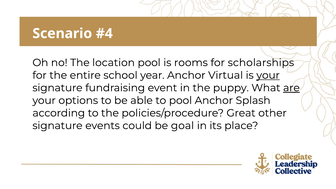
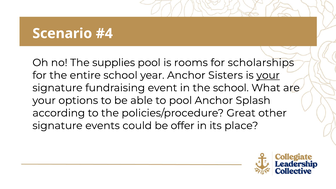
location: location -> supplies (114, 63)
Virtual: Virtual -> Sisters (226, 75)
the puppy: puppy -> school (231, 88)
are underline: present -> none (291, 88)
goal: goal -> offer (183, 126)
